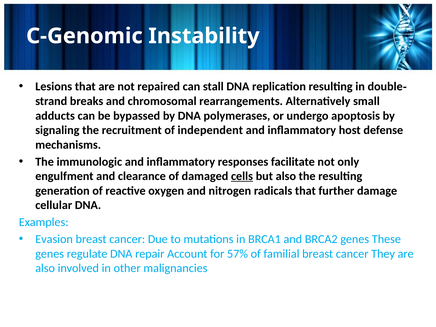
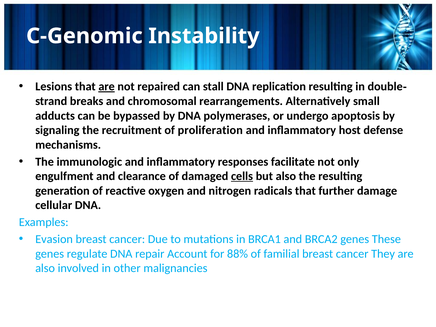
are underline: none -> present (107, 87)
independent: independent -> proliferation (210, 130)
57%: 57% -> 88% (238, 254)
